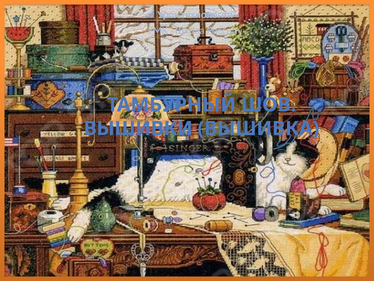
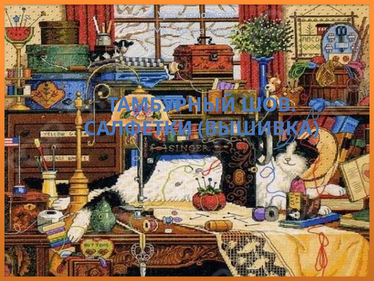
ВЫШИВКИ: ВЫШИВКИ -> САЛФЕТКИ (138, 128)
